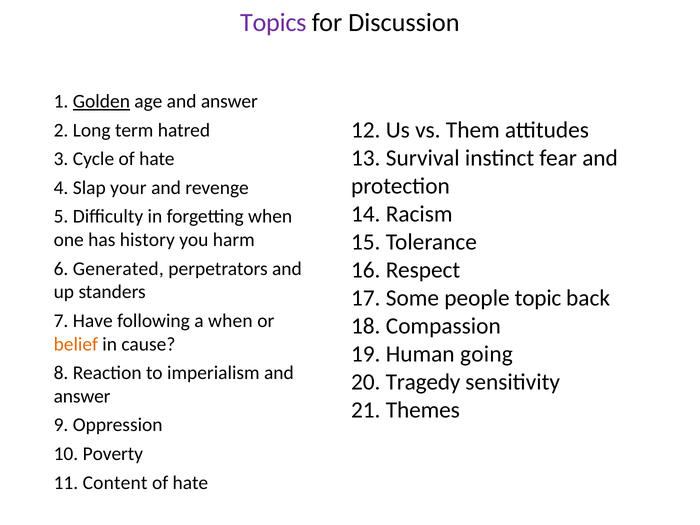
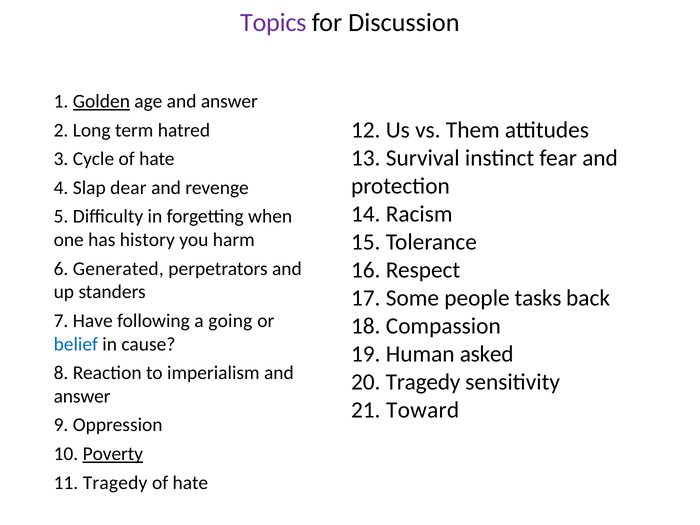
your: your -> dear (128, 188)
topic: topic -> tasks (538, 298)
a when: when -> going (230, 321)
belief colour: orange -> blue (76, 344)
going: going -> asked (487, 354)
Themes: Themes -> Toward (423, 410)
Poverty underline: none -> present (113, 454)
11 Content: Content -> Tragedy (115, 483)
